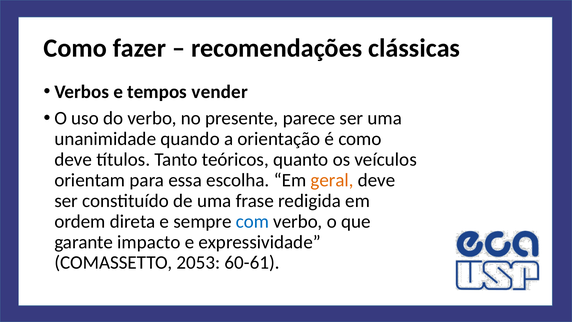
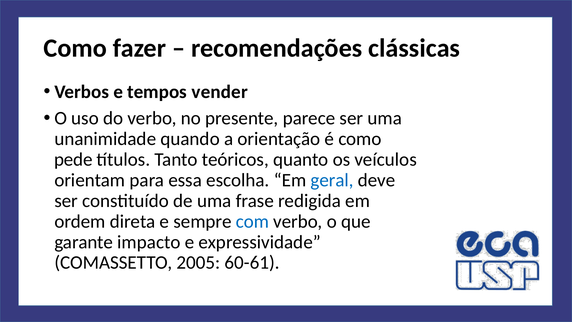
deve: deve -> pede (73, 159)
geral colour: orange -> blue (332, 180)
2053: 2053 -> 2005 (198, 262)
